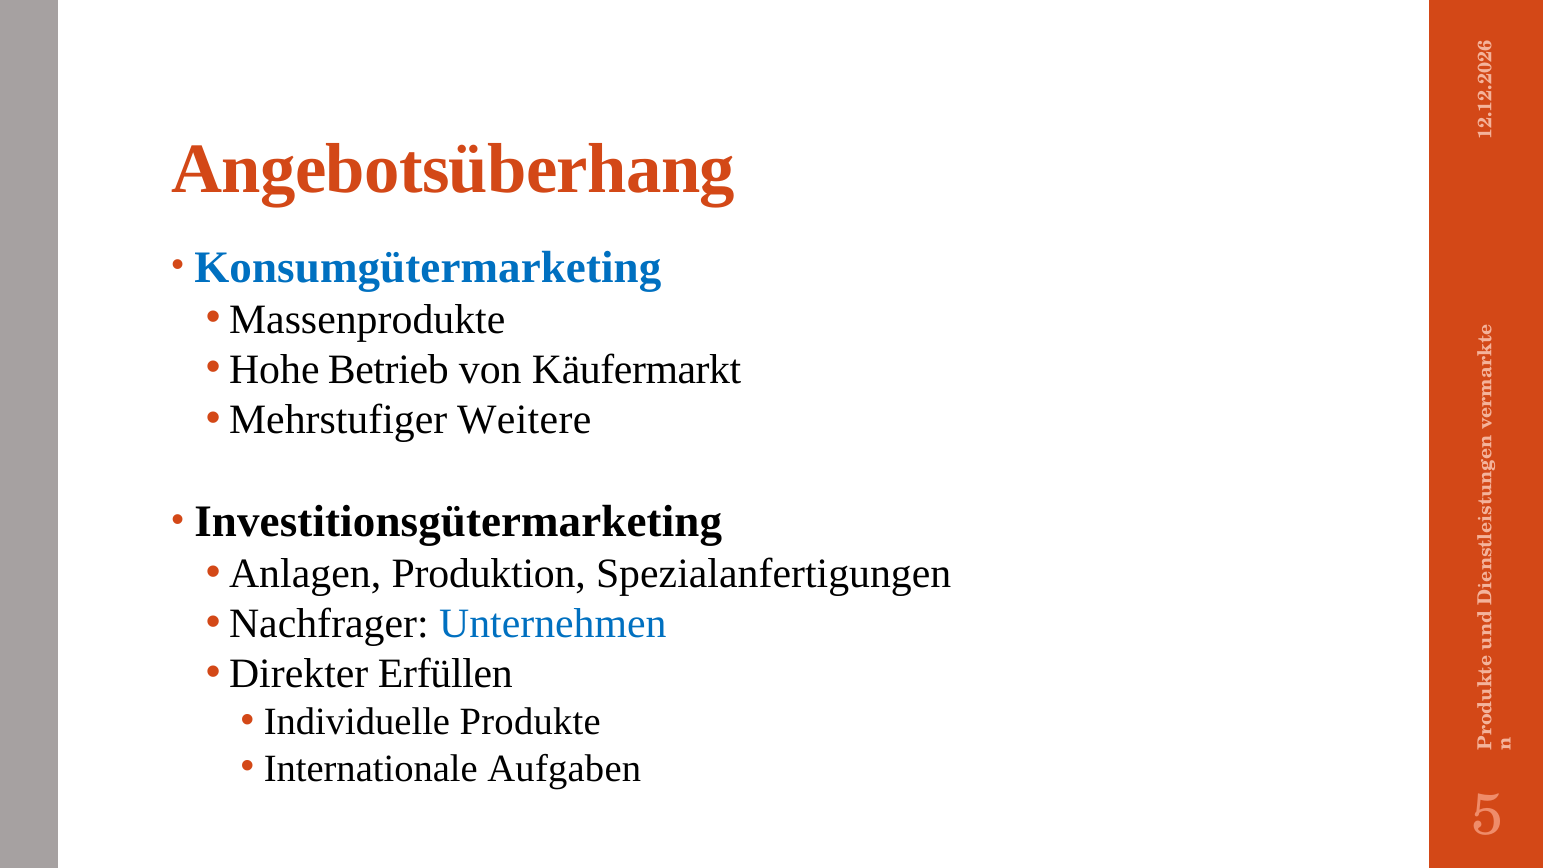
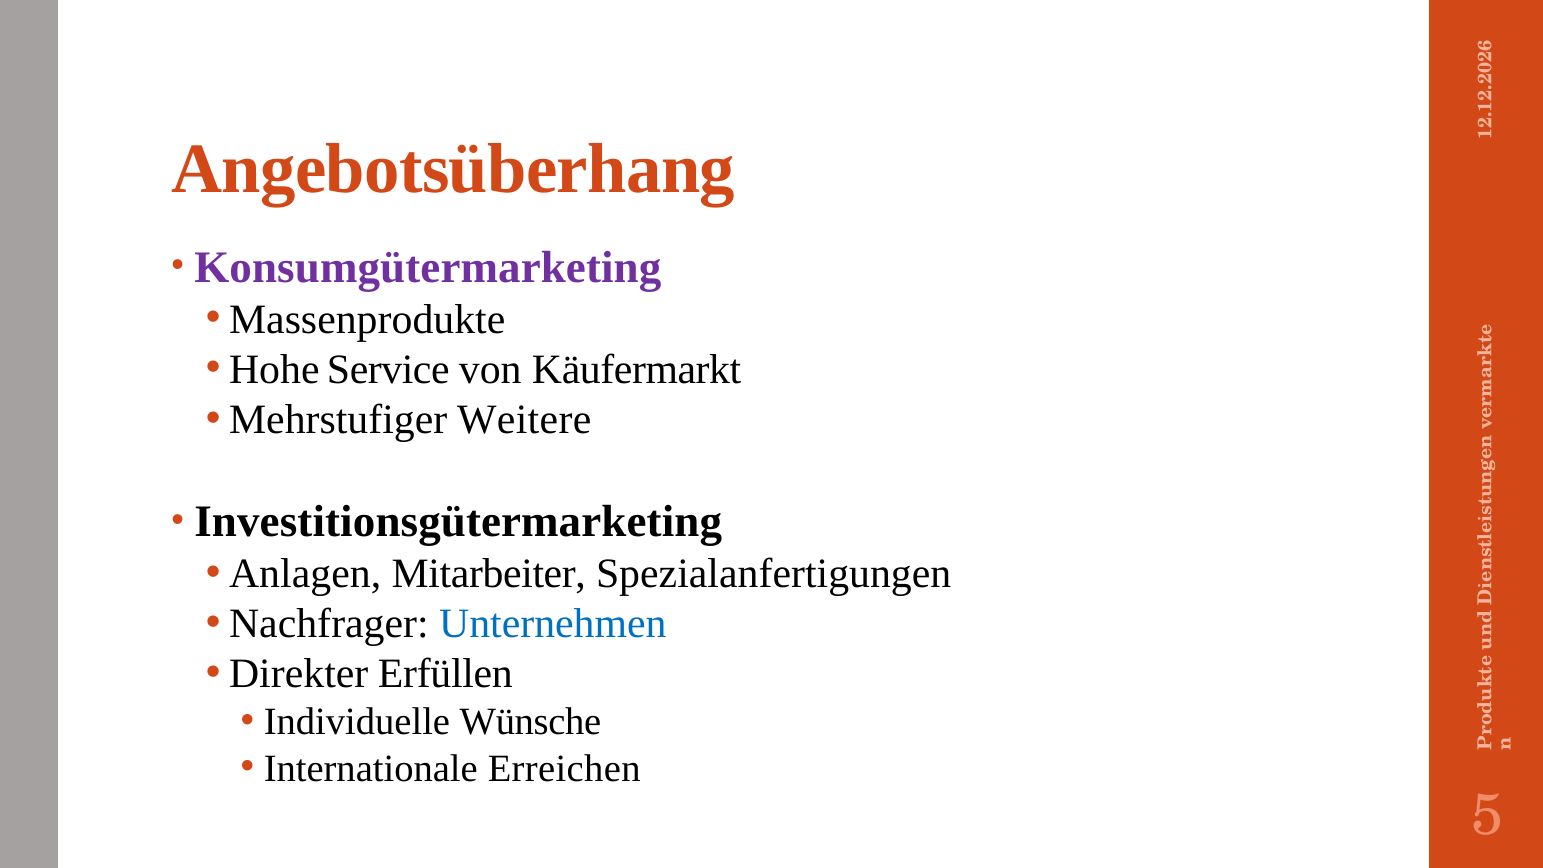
Konsumgütermarketing colour: blue -> purple (428, 267)
Betrieb: Betrieb -> Service (388, 369)
Produktion: Produktion -> Mitarbeiter (489, 574)
Produkte: Produkte -> Wünsche (530, 722)
Aufgaben: Aufgaben -> Erreichen (564, 768)
